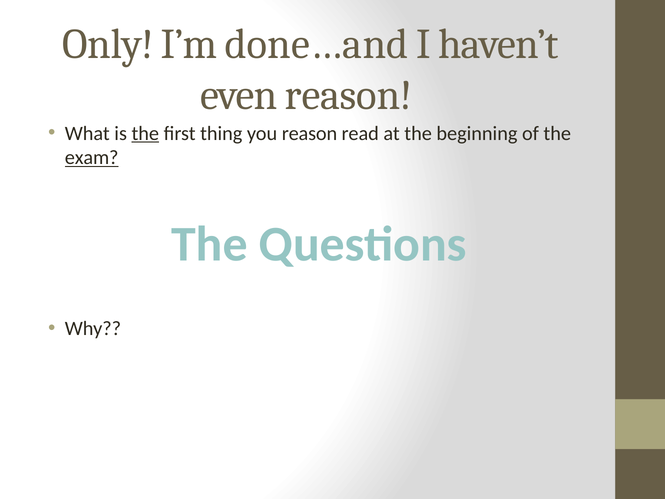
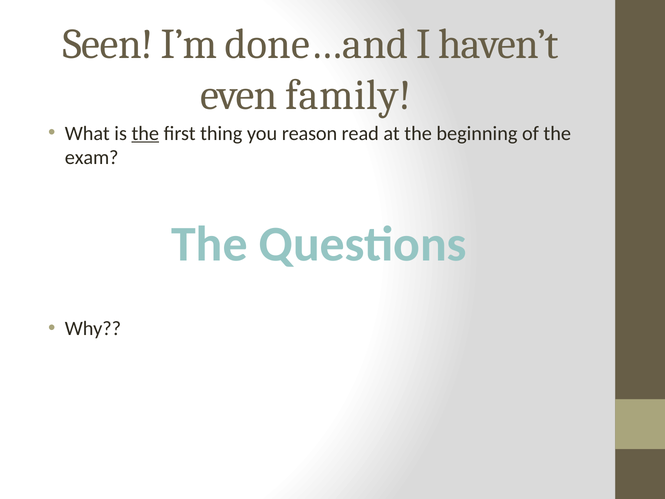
Only: Only -> Seen (108, 44)
even reason: reason -> family (348, 95)
exam underline: present -> none (92, 158)
